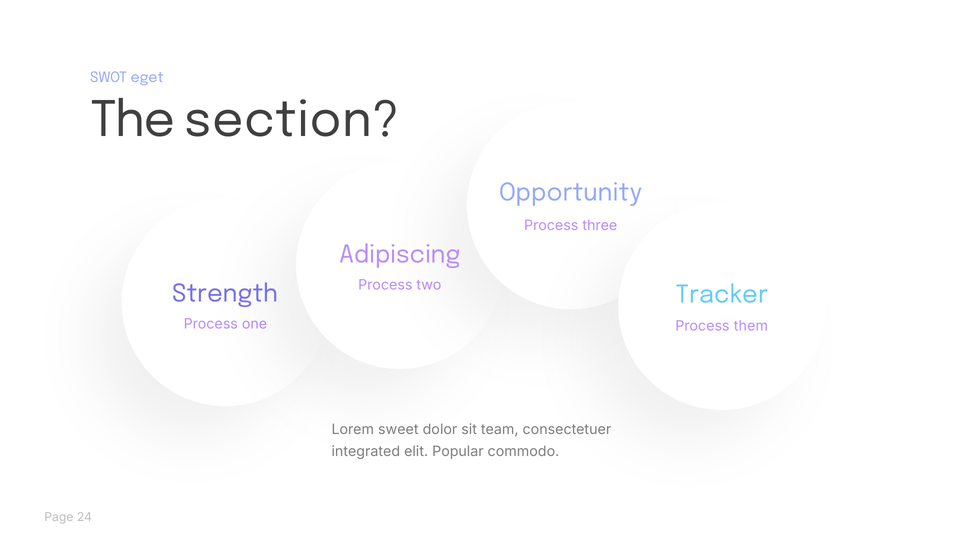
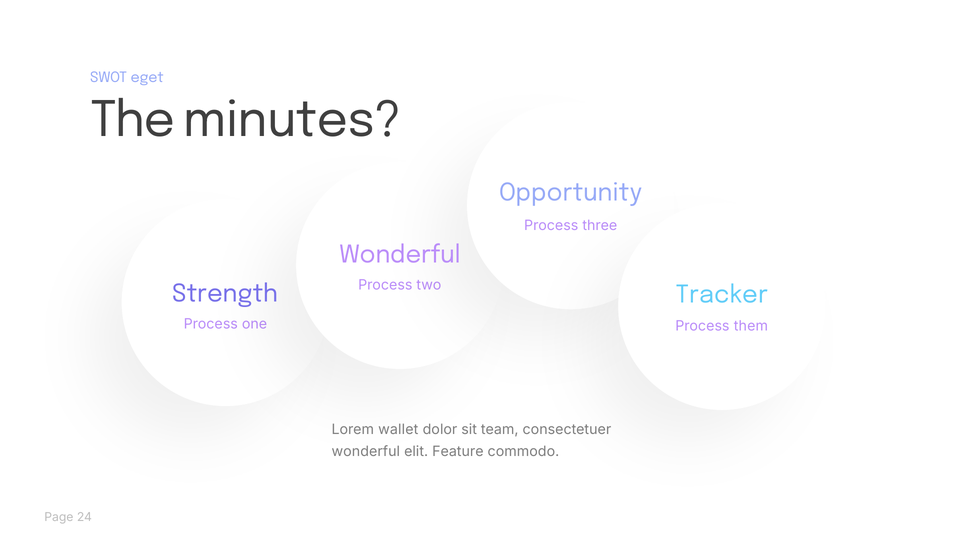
section: section -> minutes (292, 120)
Adipiscing: Adipiscing -> Wonderful (400, 255)
sweet: sweet -> wallet (398, 430)
integrated: integrated -> wonderful (366, 452)
Popular: Popular -> Feature (458, 452)
